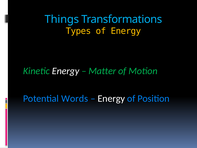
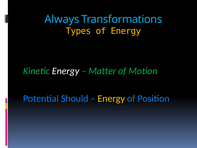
Things: Things -> Always (62, 19)
Words: Words -> Should (75, 98)
Energy colour: white -> yellow (111, 98)
